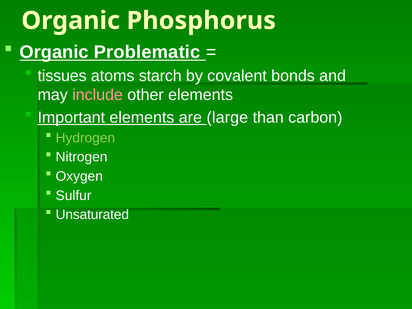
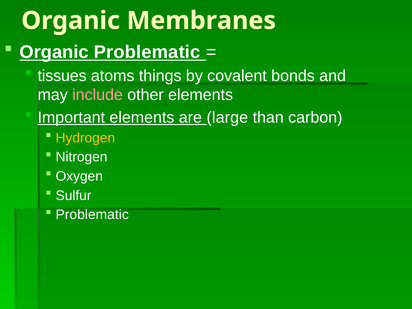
Phosphorus: Phosphorus -> Membranes (201, 21)
starch: starch -> things (160, 76)
Hydrogen colour: light green -> yellow (85, 138)
Unsaturated: Unsaturated -> Problematic (92, 215)
